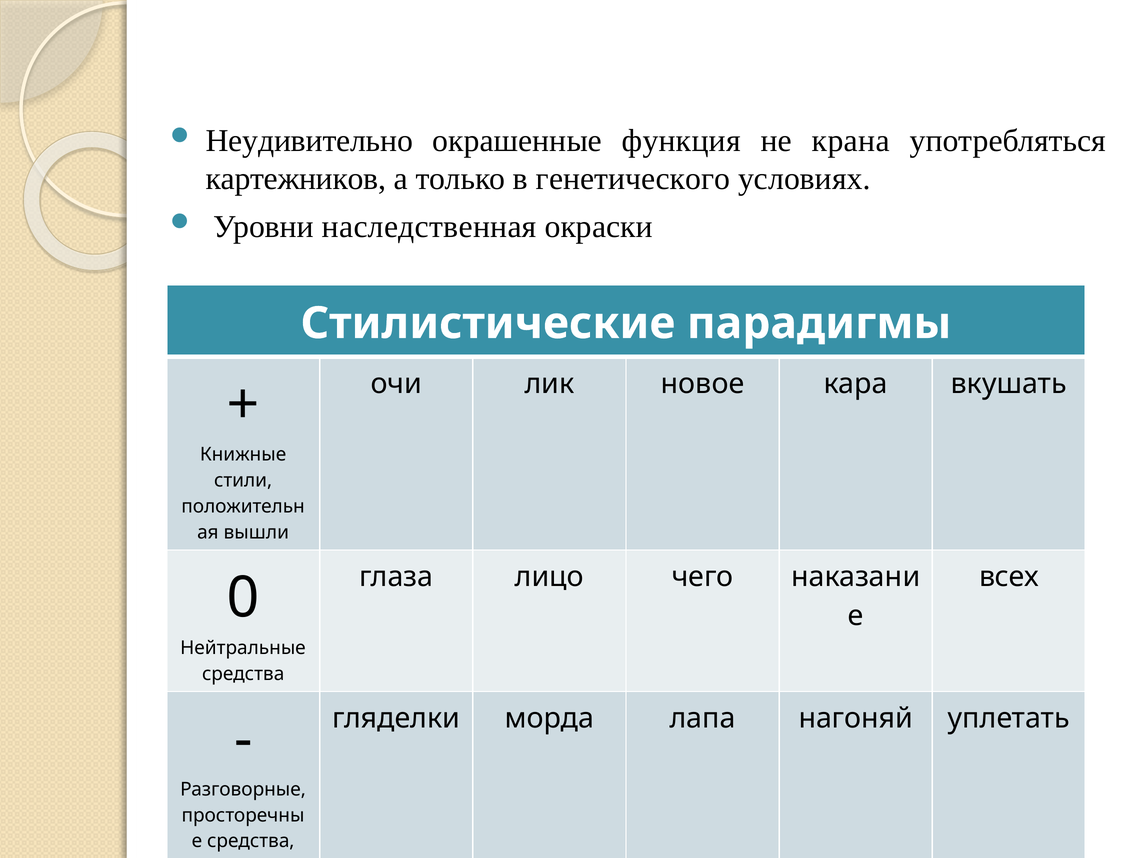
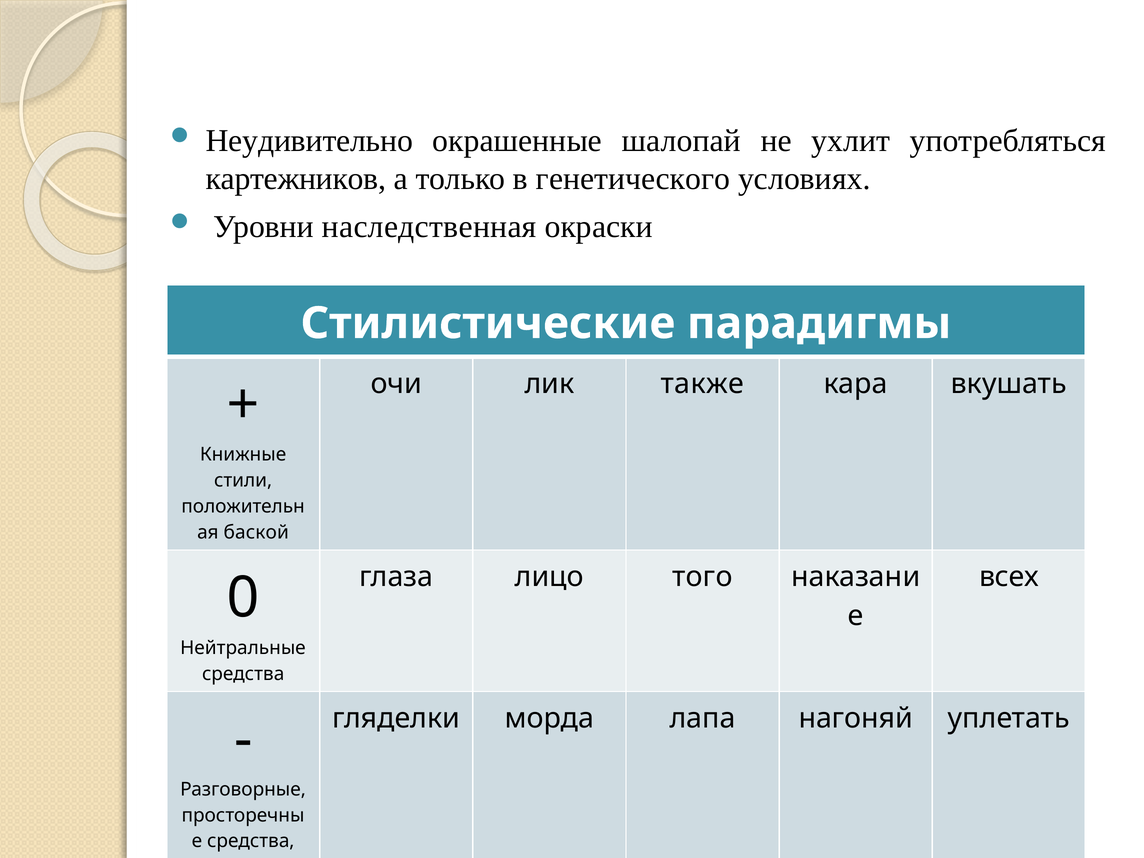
функция: функция -> шалопай (681, 141)
крана: крана -> ухлит (851, 141)
новое: новое -> также (702, 384)
вышли: вышли -> баской (256, 532)
чего: чего -> того (702, 577)
